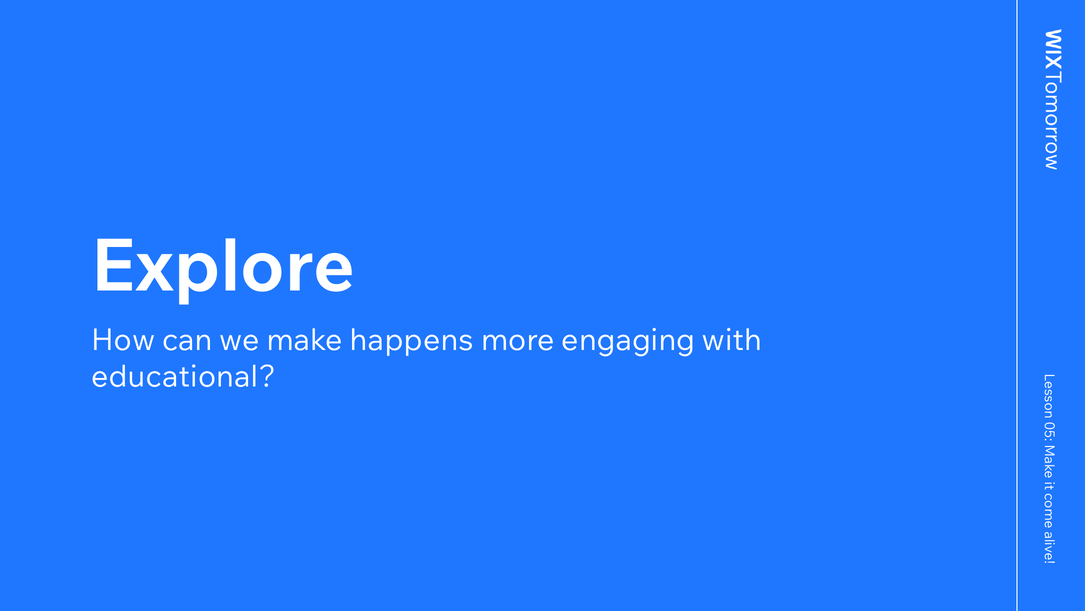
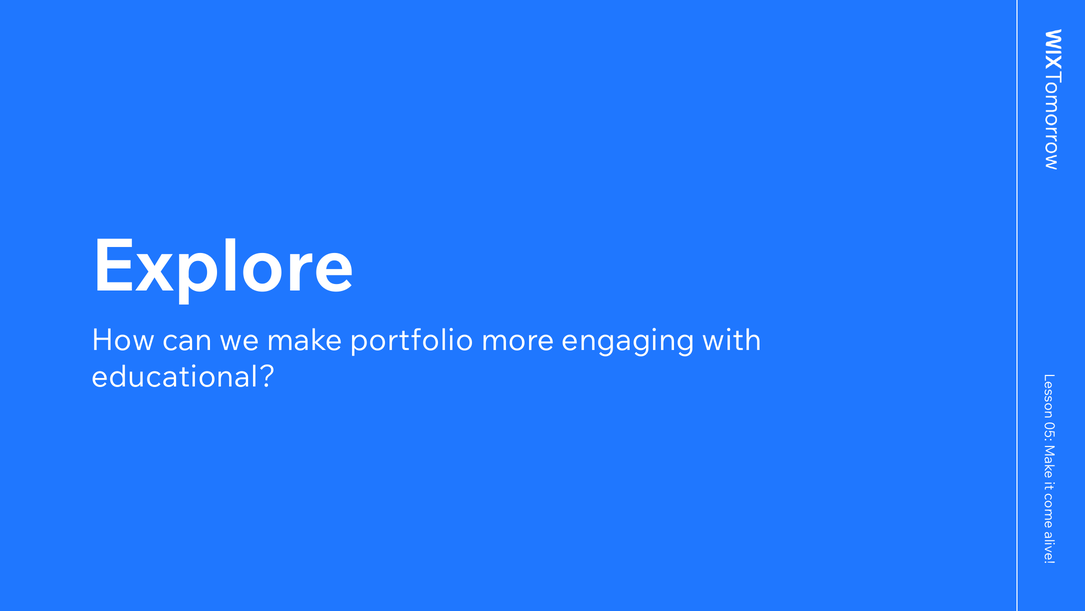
happens: happens -> portfolio (412, 340)
